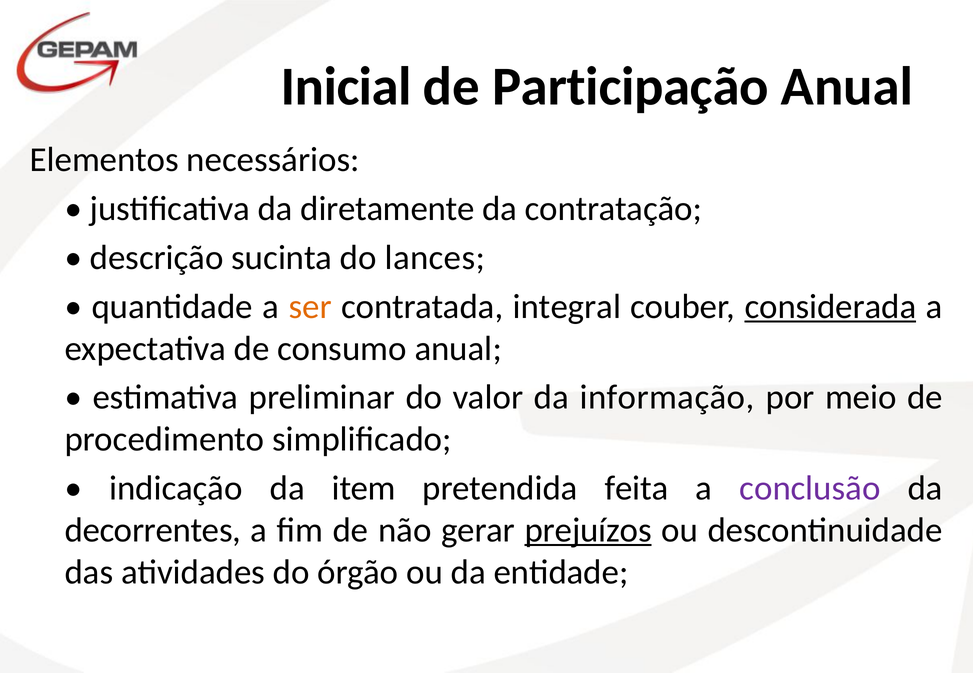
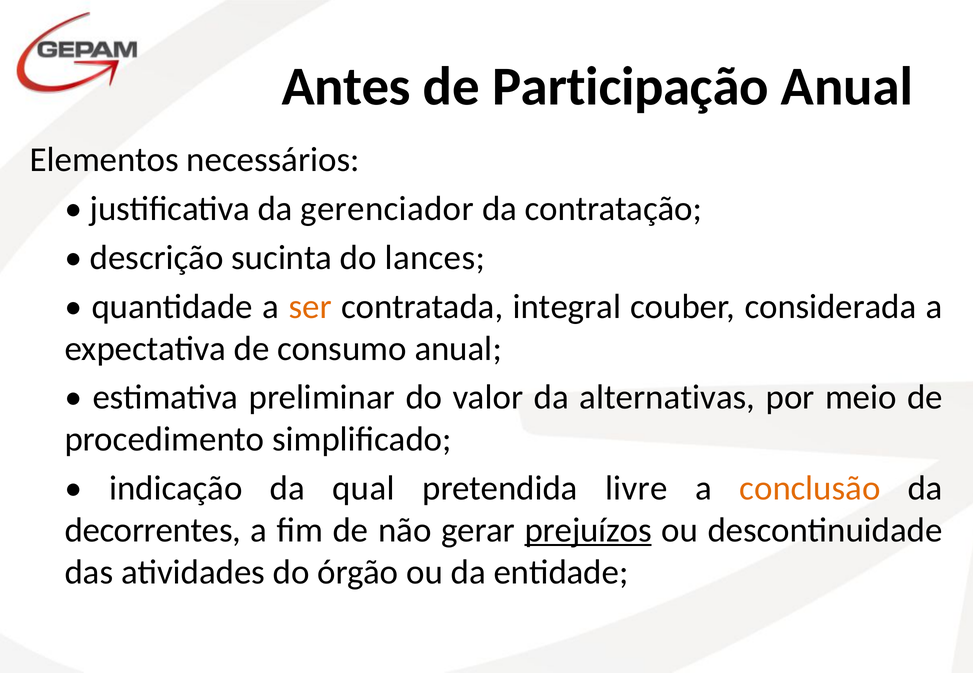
Inicial: Inicial -> Antes (346, 87)
diretamente: diretamente -> gerenciador (387, 209)
considerada underline: present -> none (831, 307)
informação: informação -> alternativas (667, 398)
item: item -> qual (363, 489)
feita: feita -> livre (636, 489)
conclusão colour: purple -> orange (810, 489)
